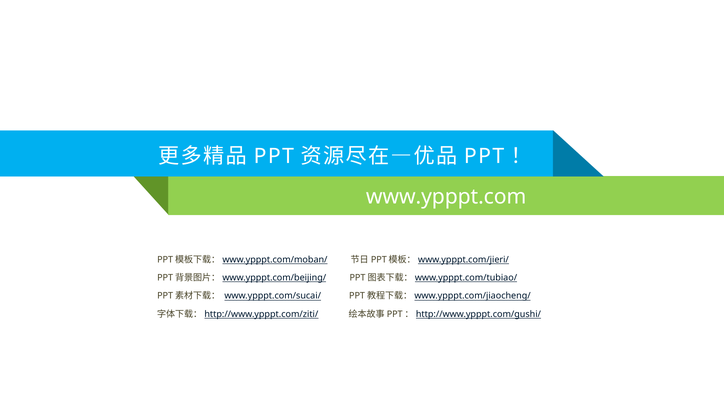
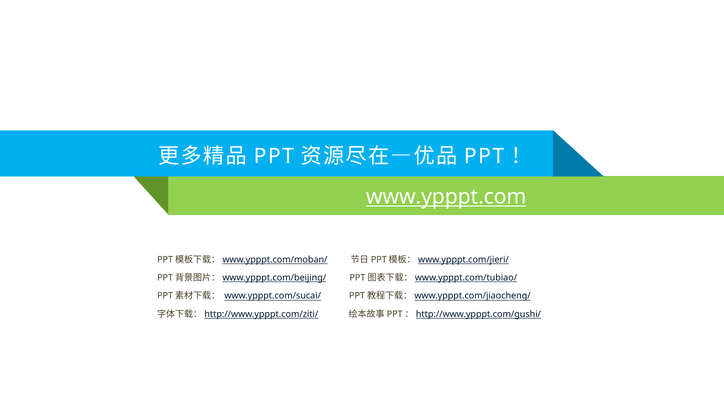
www.ypppt.com underline: none -> present (446, 197)
